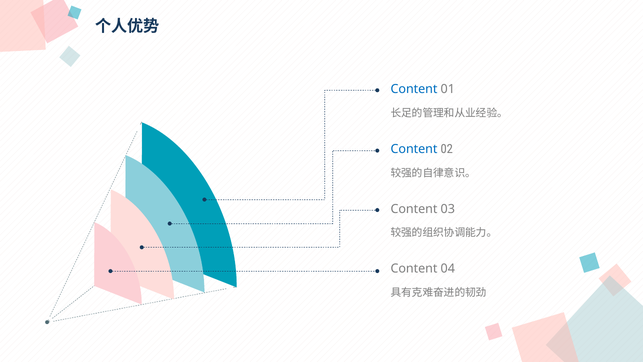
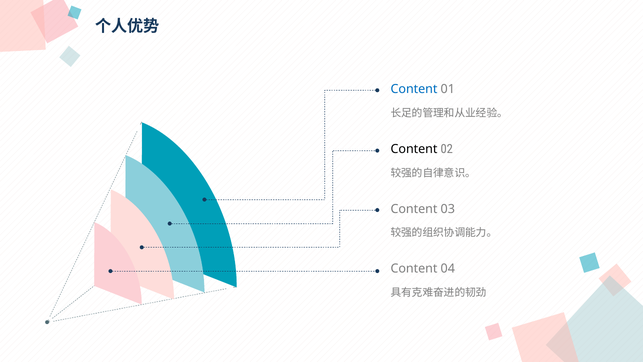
Content colour: blue -> black (414, 149)
